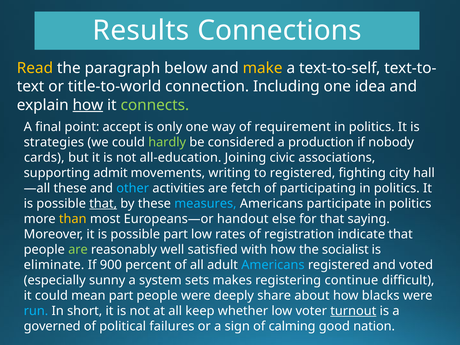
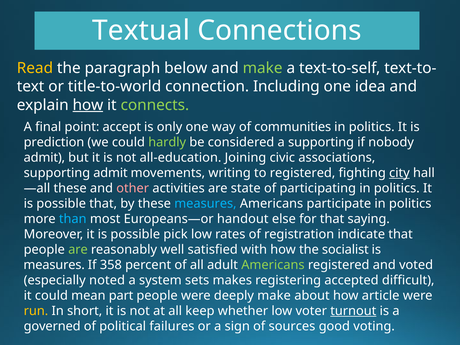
Results: Results -> Textual (141, 30)
make colour: yellow -> light green (263, 68)
requirement: requirement -> communities (293, 127)
strategies: strategies -> prediction (54, 142)
a production: production -> supporting (321, 142)
cards: cards -> admit (44, 158)
city underline: none -> present (399, 173)
other colour: light blue -> pink (133, 188)
fetch: fetch -> state (246, 188)
that underline: present -> none (103, 204)
than colour: yellow -> light blue (73, 219)
possible part: part -> pick (176, 234)
eliminate: eliminate -> measures (54, 265)
900: 900 -> 358 (111, 265)
Americans colour: light blue -> light green (273, 265)
sunny: sunny -> noted (107, 280)
continue: continue -> accepted (351, 280)
deeply share: share -> make (274, 296)
blacks: blacks -> article (381, 296)
run colour: light blue -> yellow (36, 311)
calming: calming -> sources (292, 326)
nation: nation -> voting (374, 326)
